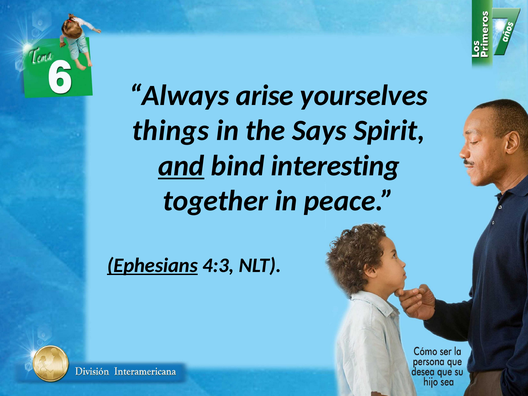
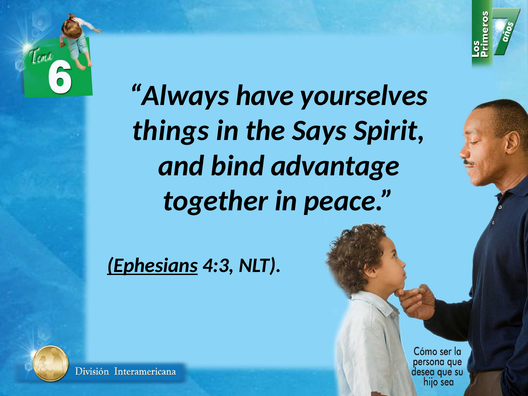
arise: arise -> have (265, 95)
and underline: present -> none (181, 166)
interesting: interesting -> advantage (335, 166)
